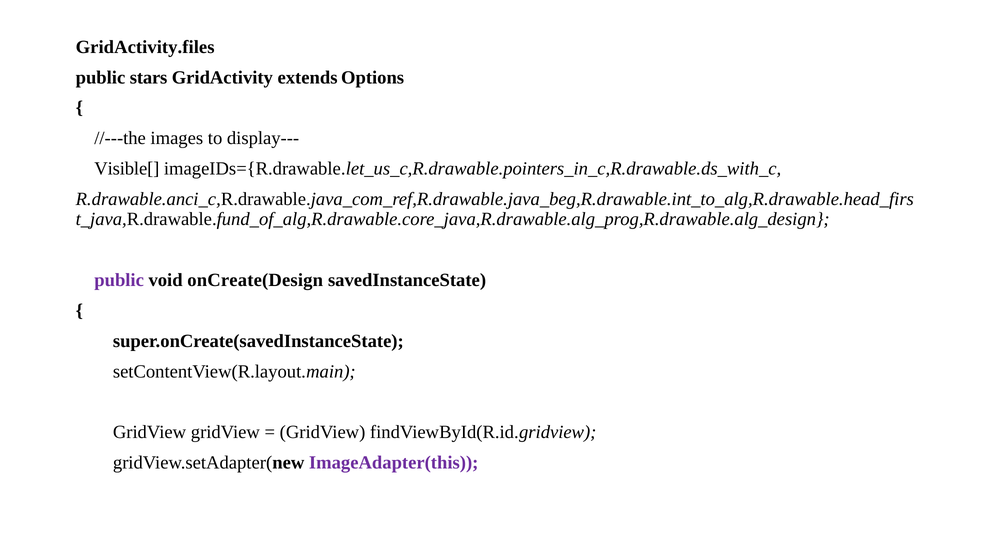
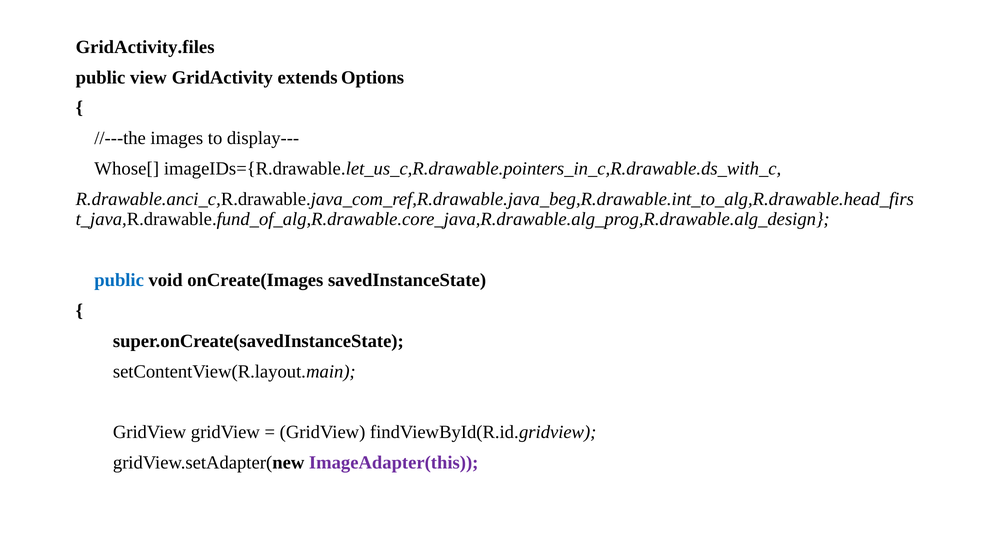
stars: stars -> view (148, 77)
Visible[: Visible[ -> Whose[ (127, 169)
public colour: purple -> blue (119, 280)
onCreate(Design: onCreate(Design -> onCreate(Images (255, 280)
